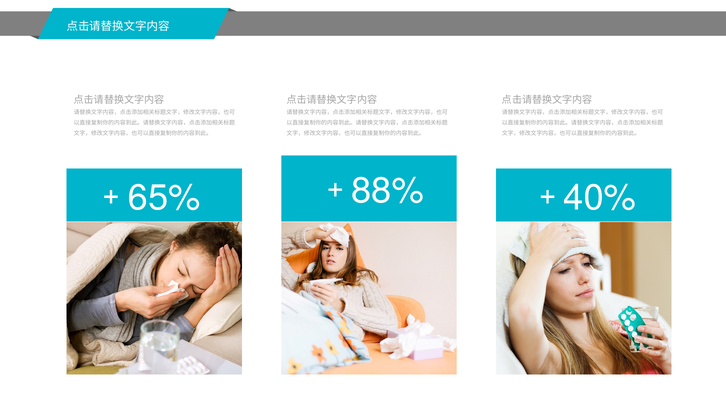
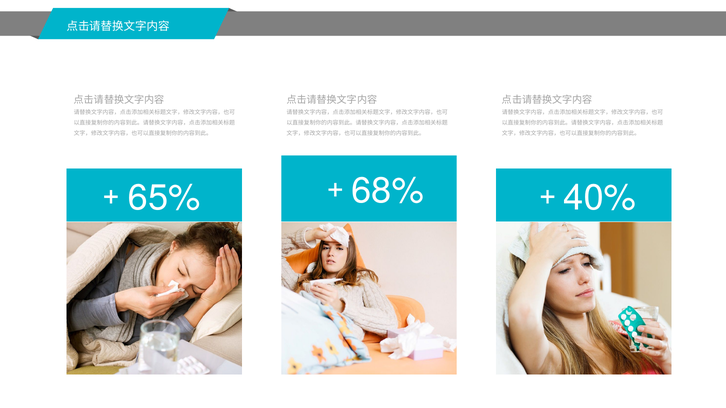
88%: 88% -> 68% (388, 191)
